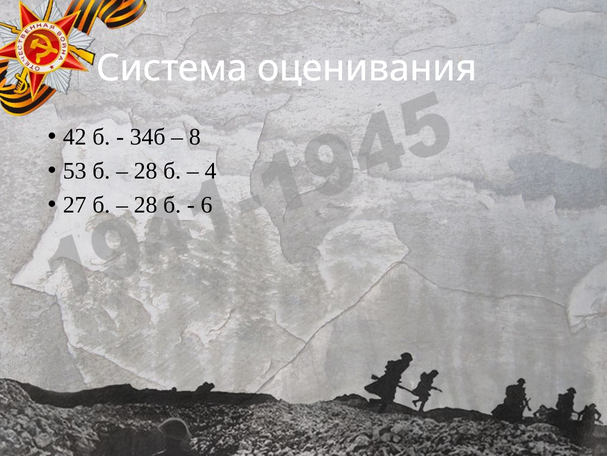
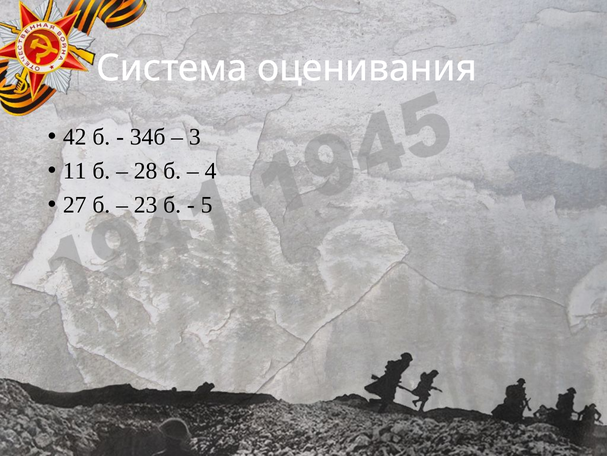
8: 8 -> 3 (195, 137)
53: 53 -> 11 (75, 171)
28: 28 -> 23 (146, 205)
6: 6 -> 5 (207, 205)
